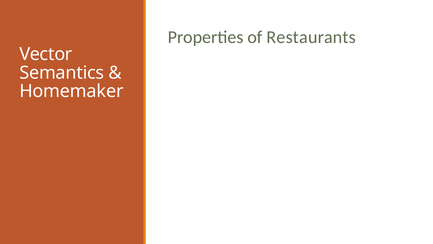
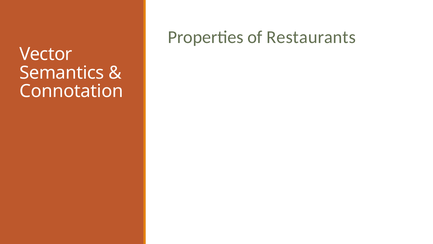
Homemaker: Homemaker -> Connotation (71, 91)
